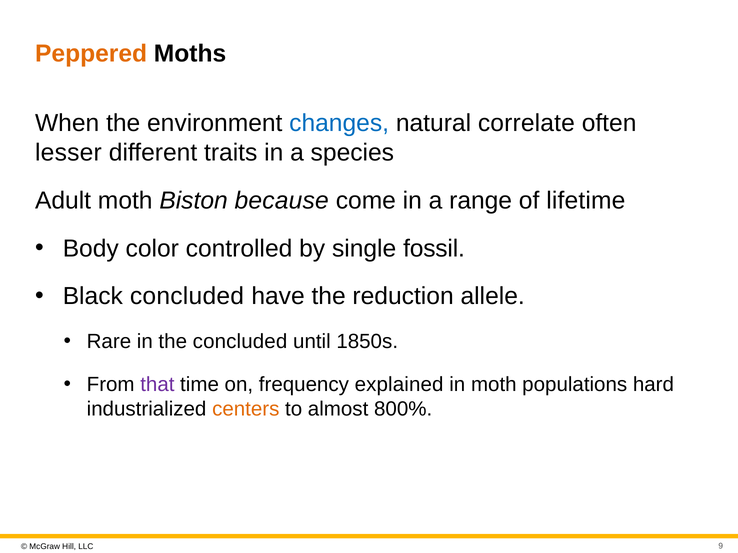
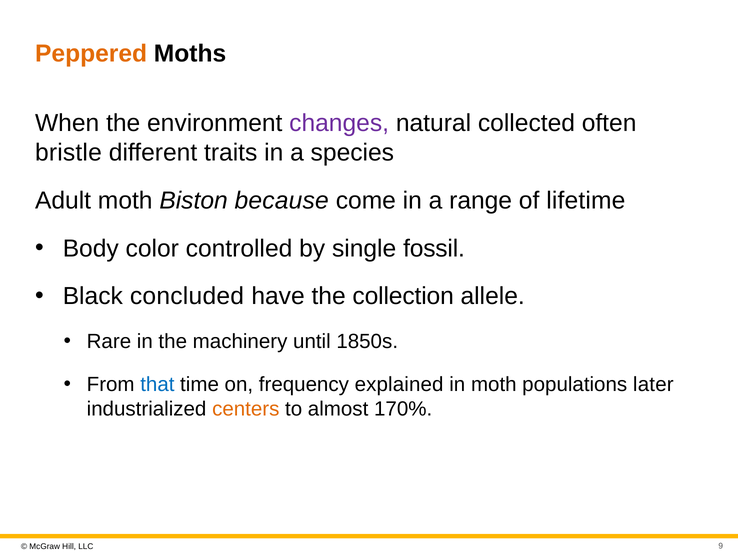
changes colour: blue -> purple (339, 123)
correlate: correlate -> collected (526, 123)
lesser: lesser -> bristle (68, 153)
reduction: reduction -> collection (403, 297)
the concluded: concluded -> machinery (240, 342)
that colour: purple -> blue (157, 385)
hard: hard -> later (653, 385)
800%: 800% -> 170% (403, 410)
